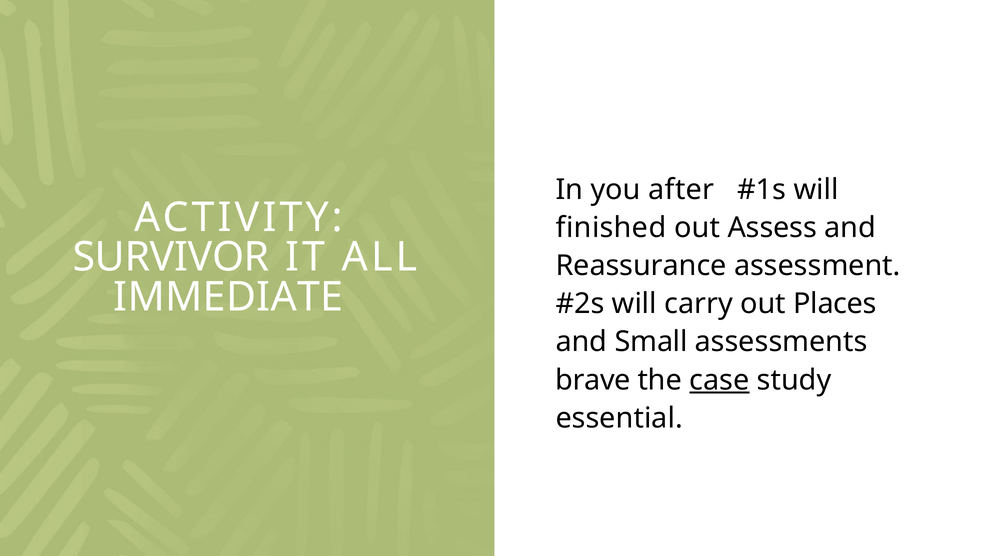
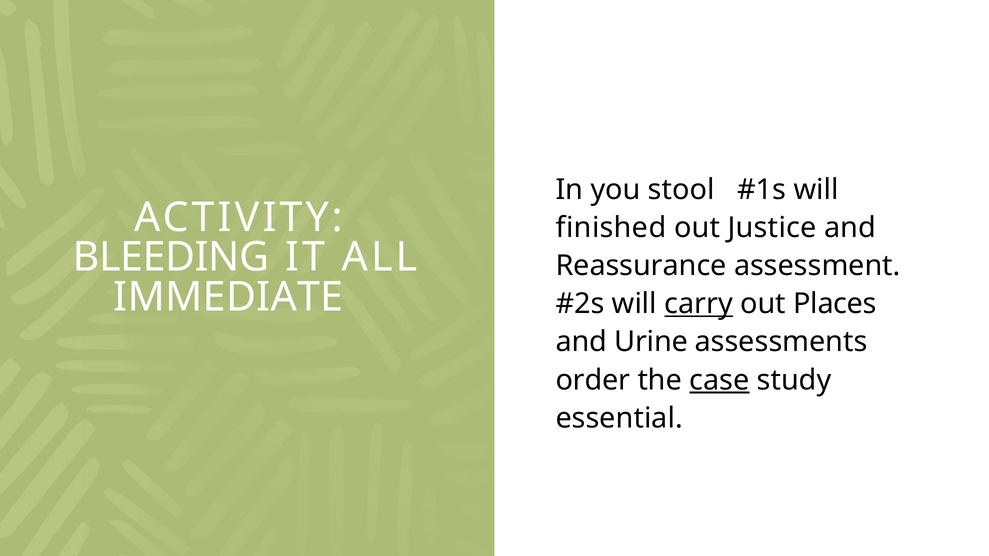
after: after -> stool (681, 190)
Assess: Assess -> Justice (772, 228)
SURVIVOR: SURVIVOR -> BLEEDING (171, 258)
carry underline: none -> present (699, 304)
Small: Small -> Urine (651, 342)
brave: brave -> order (593, 380)
